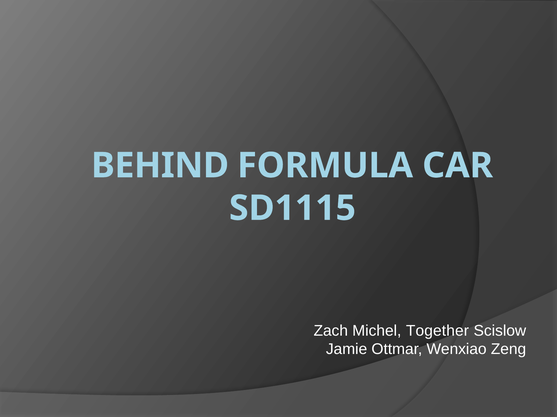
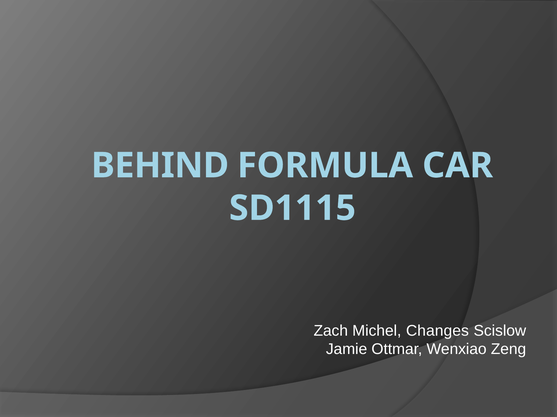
Together: Together -> Changes (437, 331)
